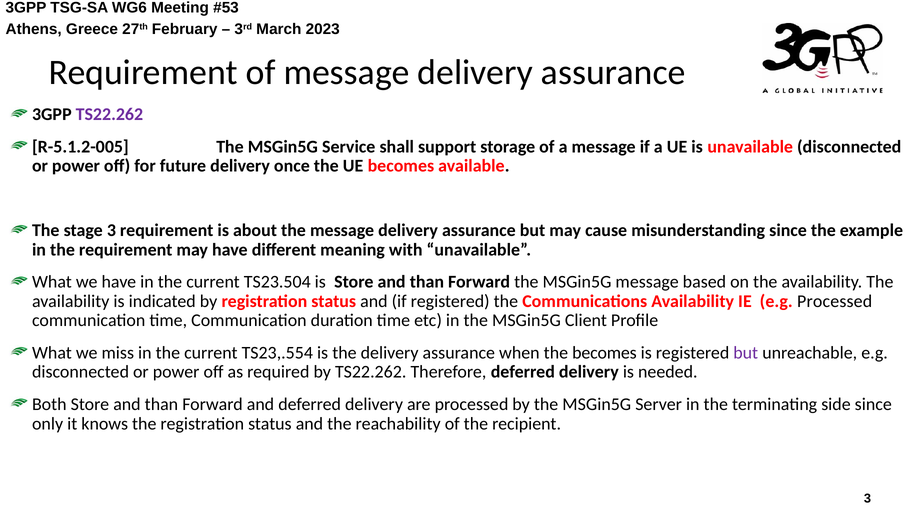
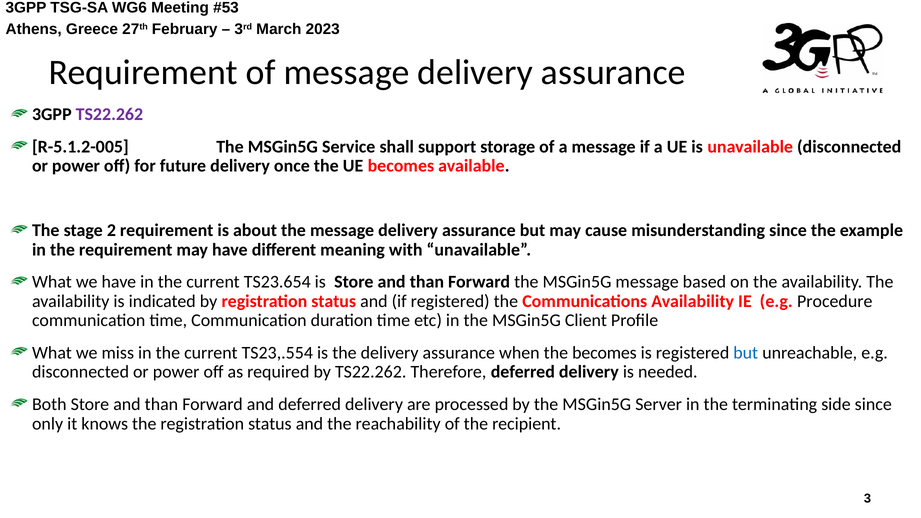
stage 3: 3 -> 2 (111, 230)
TS23.504: TS23.504 -> TS23.654 (277, 282)
e.g Processed: Processed -> Procedure (835, 301)
but colour: purple -> blue (746, 353)
